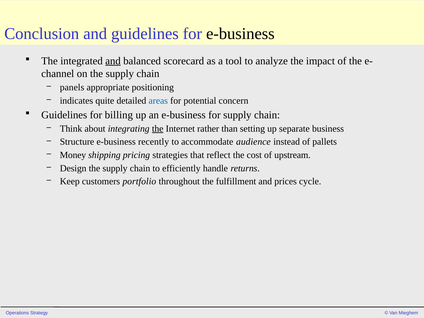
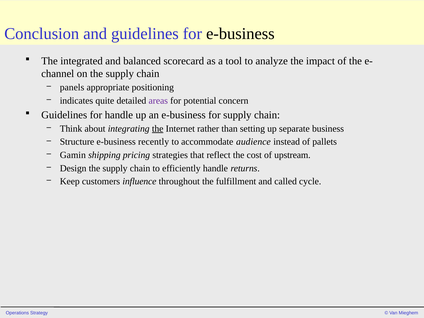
and underline: present -> none (113, 61)
areas colour: blue -> purple (158, 101)
for billing: billing -> handle (119, 115)
Money: Money -> Gamin (73, 155)
portfolio: portfolio -> influence (139, 181)
prices: prices -> called (286, 181)
